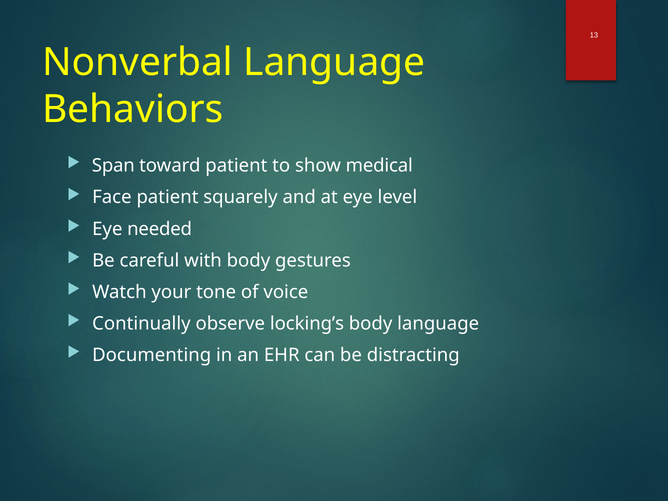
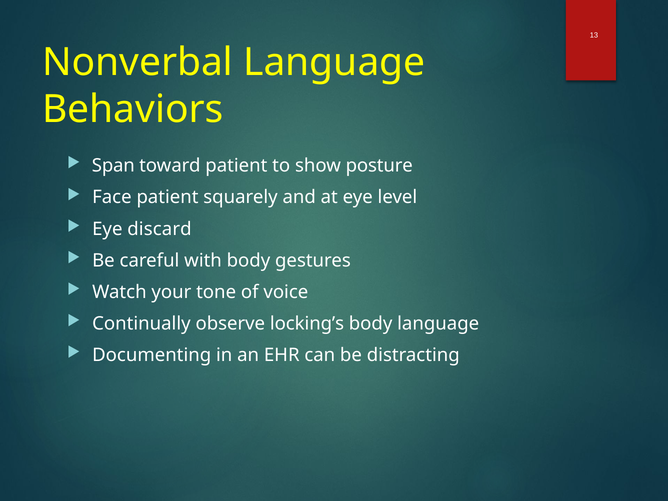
medical: medical -> posture (379, 166)
needed: needed -> discard (159, 229)
